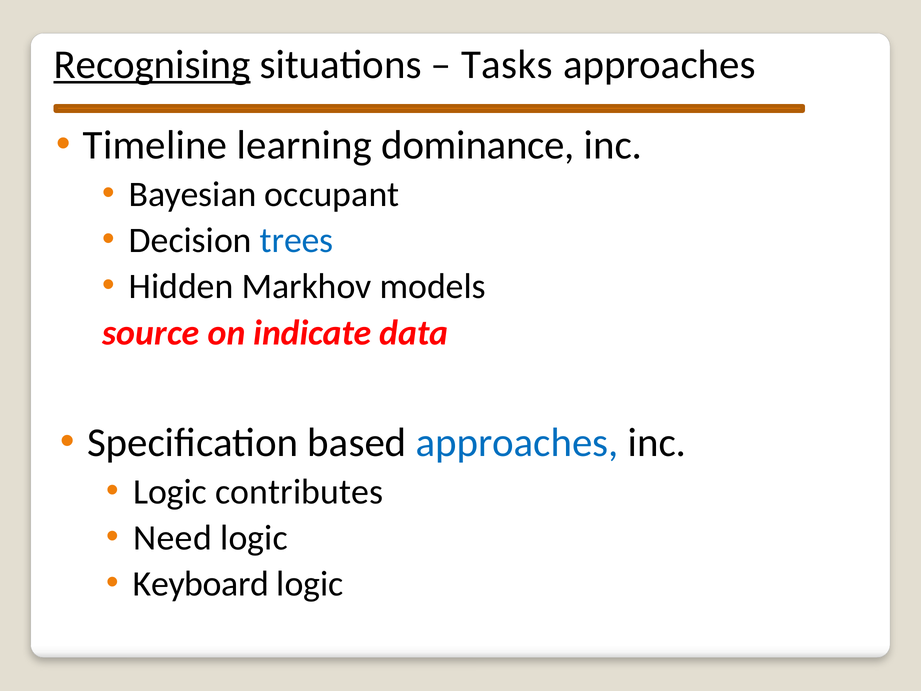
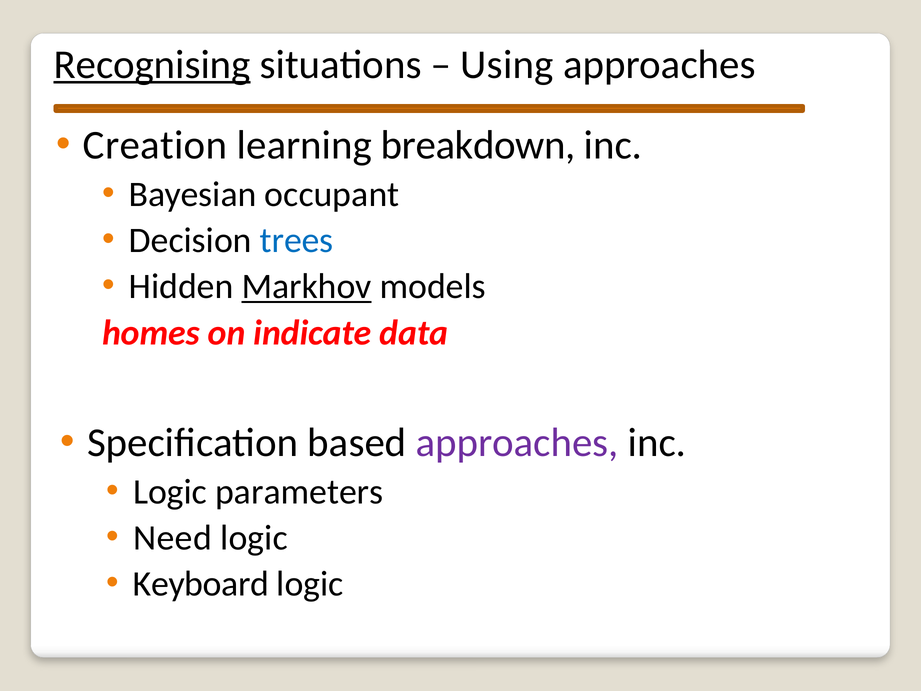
Tasks: Tasks -> Using (507, 65)
Timeline: Timeline -> Creation (155, 145)
dominance: dominance -> breakdown (478, 145)
Markhov underline: none -> present (307, 287)
source: source -> homes (151, 333)
approaches colour: blue -> purple (517, 443)
contributes: contributes -> parameters (299, 492)
